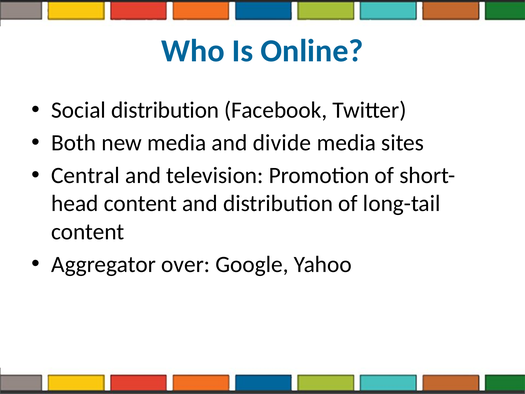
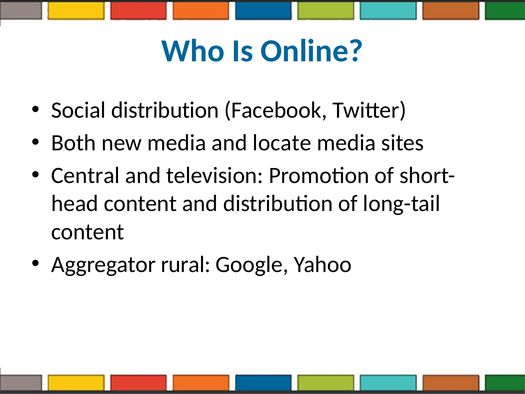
divide: divide -> locate (282, 143)
over: over -> rural (186, 264)
